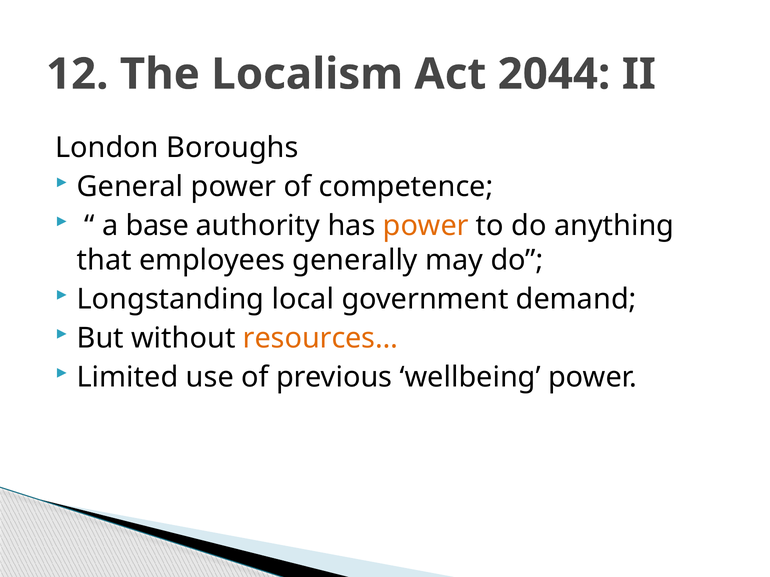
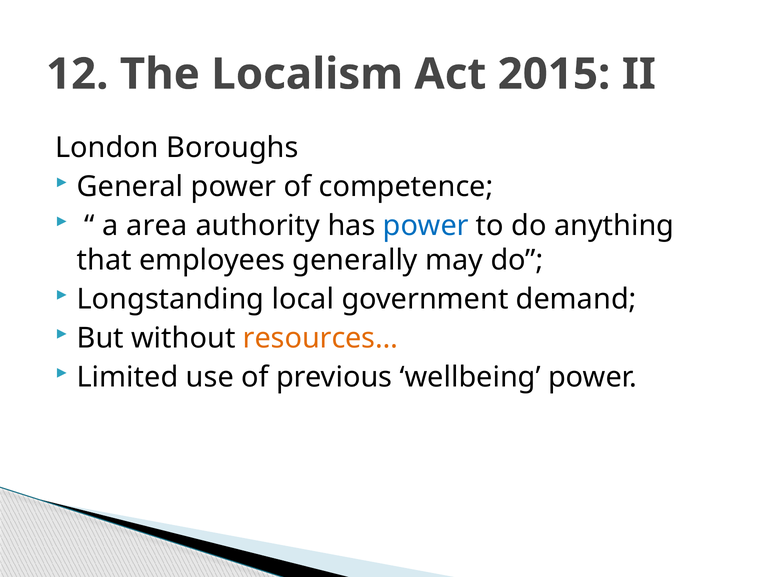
2044: 2044 -> 2015 (554, 74)
base: base -> area (157, 226)
power colour: orange -> blue (426, 226)
